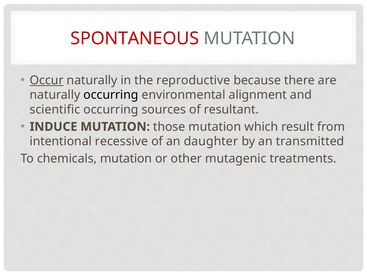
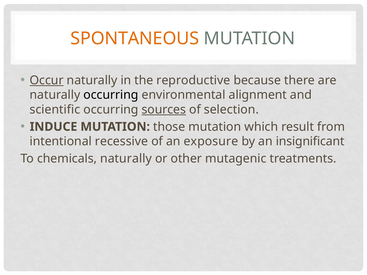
SPONTANEOUS colour: red -> orange (135, 38)
sources underline: none -> present (164, 110)
resultant: resultant -> selection (231, 110)
daughter: daughter -> exposure (211, 142)
transmitted: transmitted -> insignificant (310, 142)
chemicals mutation: mutation -> naturally (126, 159)
